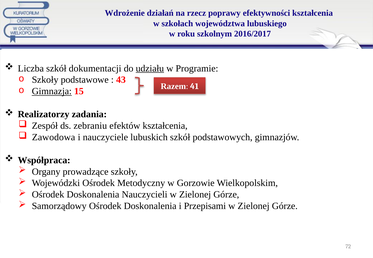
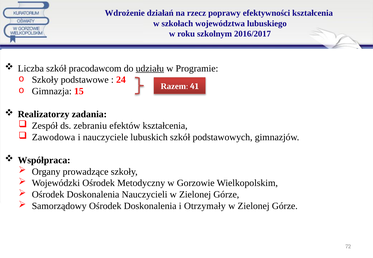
dokumentacji: dokumentacji -> pracodawcom (95, 68)
43: 43 -> 24 (121, 80)
Gimnazja underline: present -> none (52, 91)
Przepisami: Przepisami -> Otrzymały (205, 206)
